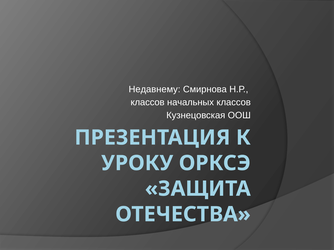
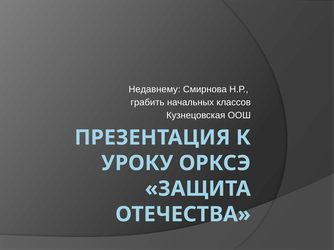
классов: классов -> грабить (148, 103)
